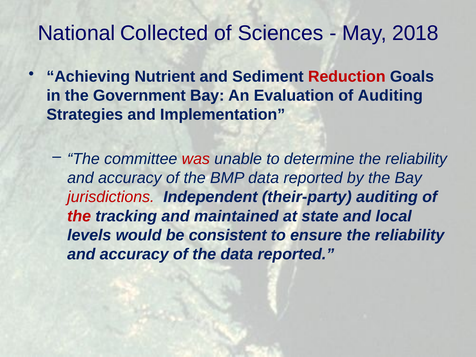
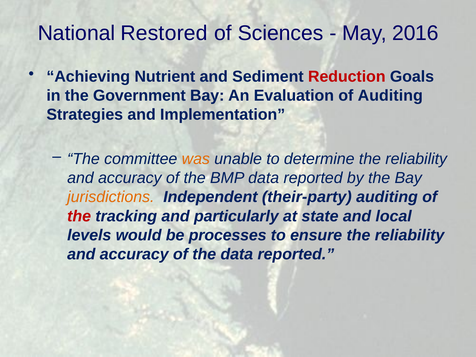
Collected: Collected -> Restored (164, 33)
2018: 2018 -> 2016 (415, 33)
was colour: red -> orange (196, 159)
jurisdictions colour: red -> orange (111, 197)
maintained: maintained -> particularly (236, 216)
consistent: consistent -> processes (228, 235)
